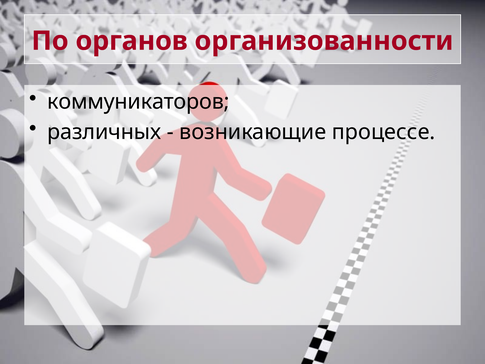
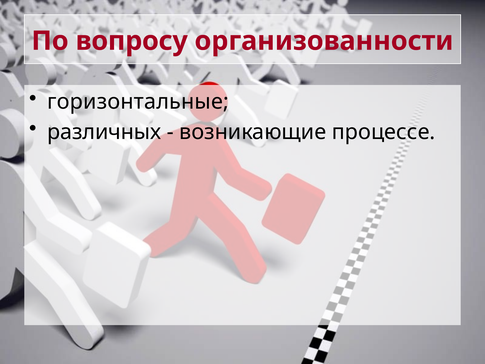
органов: органов -> вопросу (132, 41)
коммуникаторов: коммуникаторов -> горизонтальные (138, 102)
